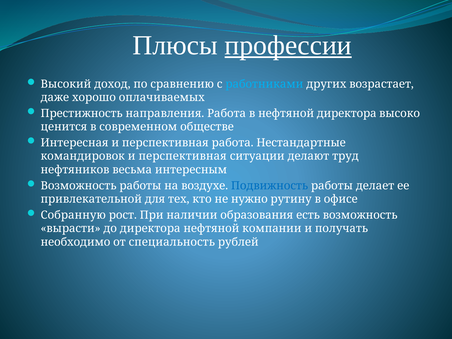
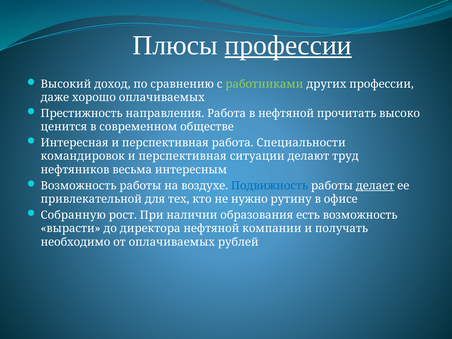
работниками colour: light blue -> light green (264, 84)
других возрастает: возрастает -> профессии (382, 84)
нефтяной директора: директора -> прочитать (347, 113)
Нестандартные: Нестандартные -> Специальности (301, 143)
делает underline: none -> present (375, 186)
от специальность: специальность -> оплачиваемых (172, 242)
